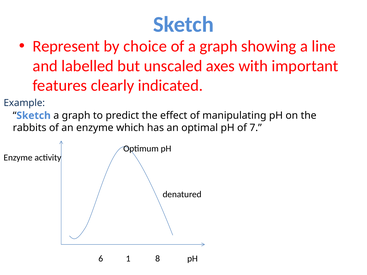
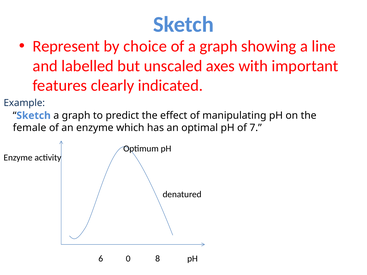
rabbits: rabbits -> female (30, 128)
1: 1 -> 0 (128, 259)
